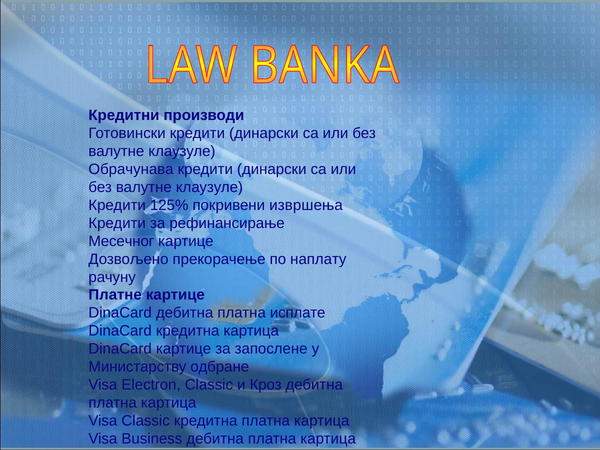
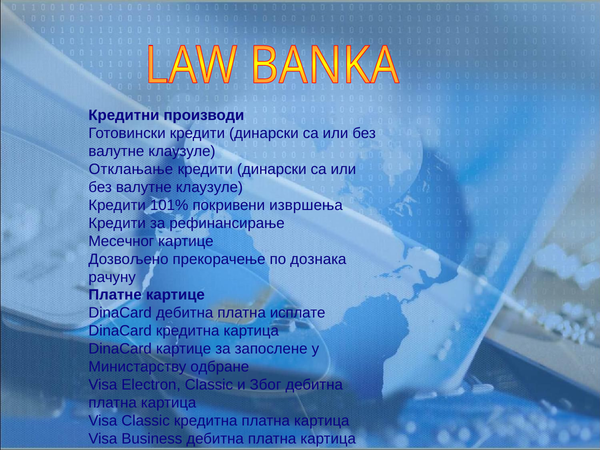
Обрачунава: Обрачунава -> Отклањање (131, 169)
125%: 125% -> 101% (169, 205)
наплату: наплату -> дознака (318, 259)
Кроз: Кроз -> Због (266, 385)
